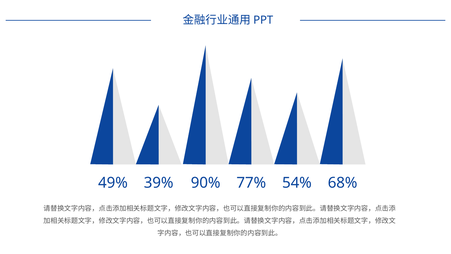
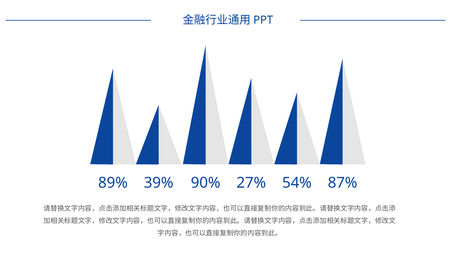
49%: 49% -> 89% (113, 183)
77%: 77% -> 27% (251, 183)
68%: 68% -> 87% (343, 183)
